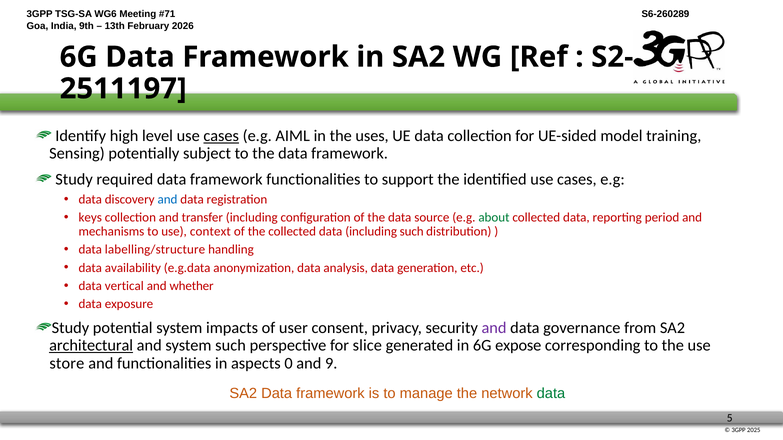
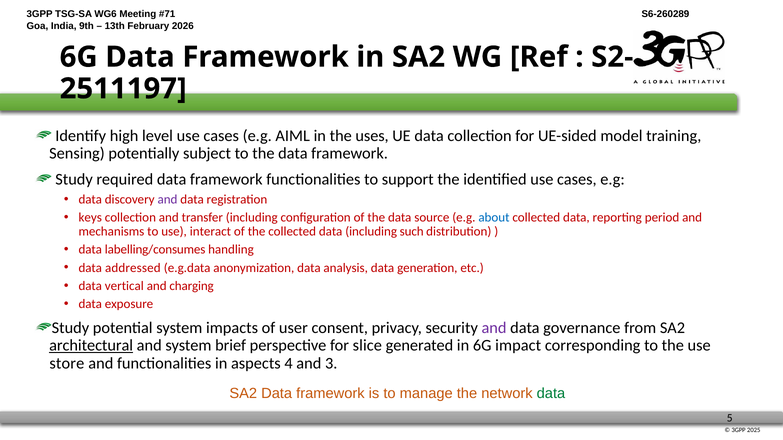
cases underline: present -> none (221, 136)
and colour: blue -> purple (167, 199)
about colour: green -> blue (494, 218)
context: context -> interact (210, 232)
labelling/structure: labelling/structure -> labelling/consumes (155, 250)
availability: availability -> addressed (133, 268)
whether: whether -> charging (192, 286)
system such: such -> brief (231, 346)
expose: expose -> impact (518, 346)
0: 0 -> 4 (289, 364)
9: 9 -> 3 (331, 364)
